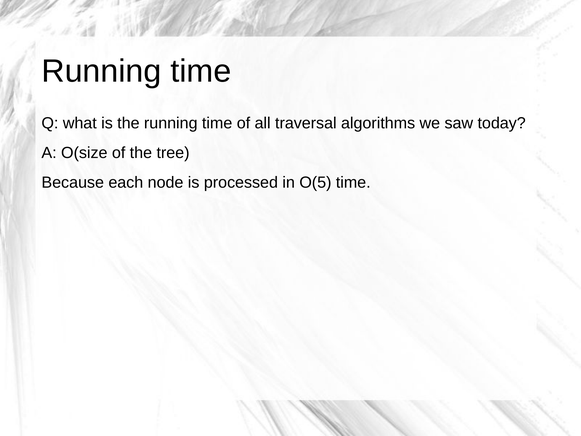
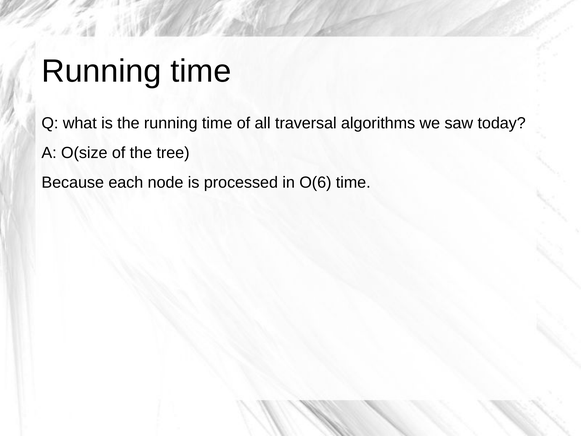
O(5: O(5 -> O(6 (315, 182)
